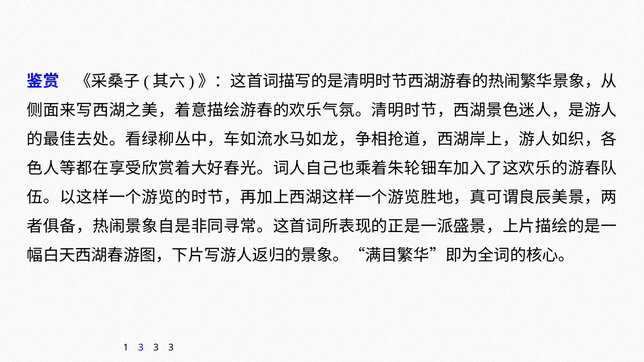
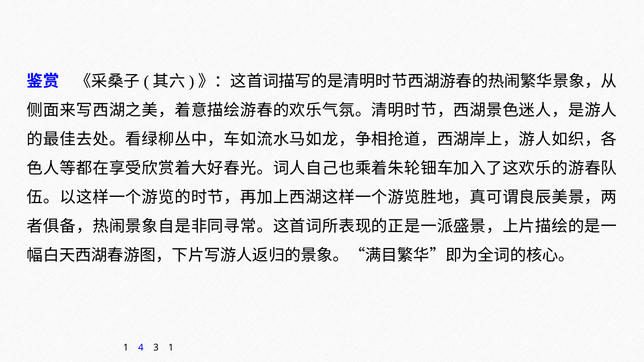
1 3: 3 -> 4 (141, 348)
3: 3 -> 1 (171, 348)
